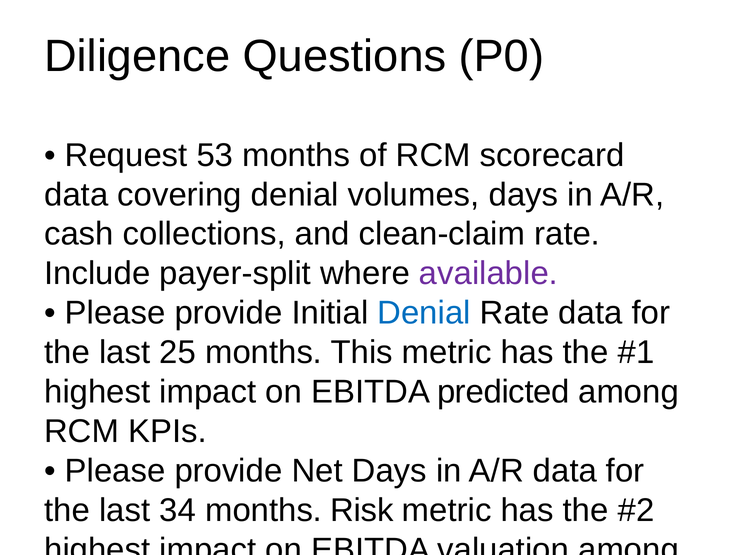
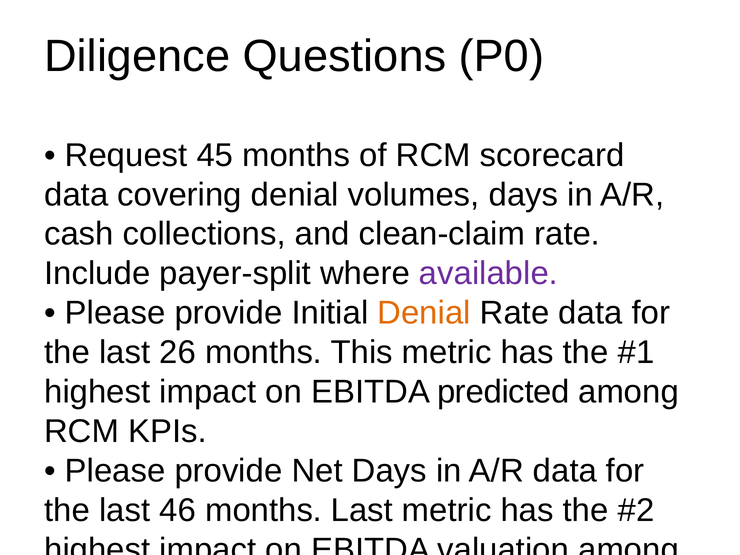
53: 53 -> 45 (215, 155)
Denial colour: blue -> orange (424, 313)
25: 25 -> 26 (178, 353)
34: 34 -> 46 (178, 510)
months Risk: Risk -> Last (362, 510)
